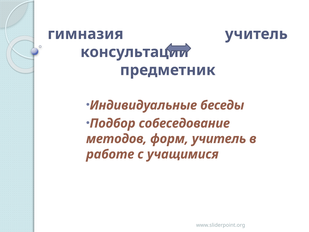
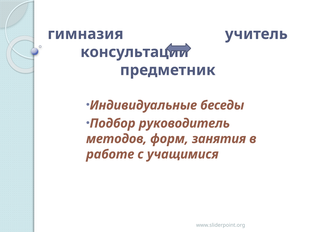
собеседование: собеседование -> руководитель (184, 123)
форм учитель: учитель -> занятия (219, 139)
